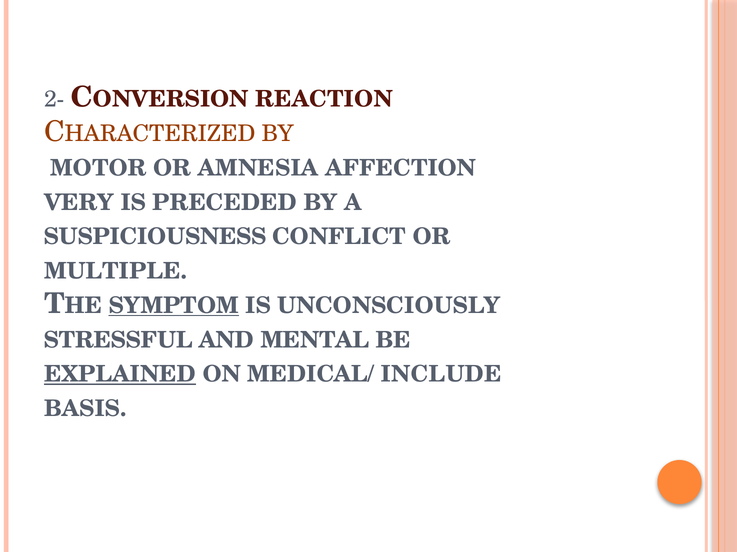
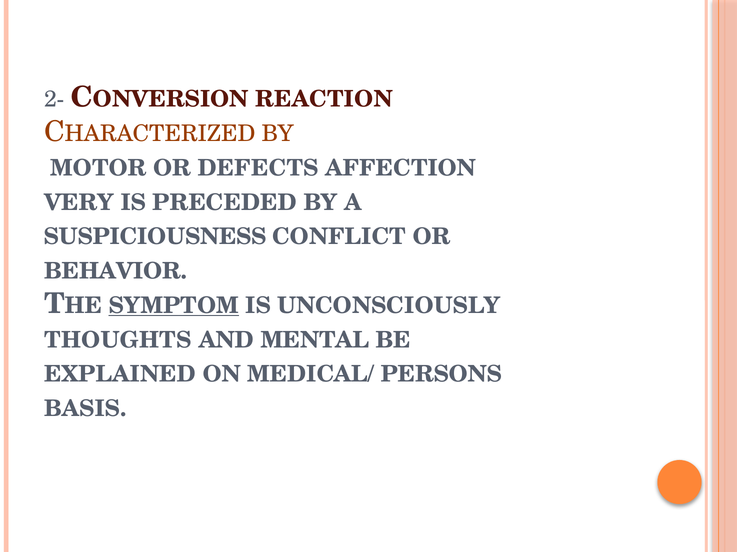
AMNESIA: AMNESIA -> DEFECTS (258, 168)
MULTIPLE: MULTIPLE -> BEHAVIOR (116, 272)
STRESSFUL: STRESSFUL -> THOUGHTS (118, 340)
EXPLAINED underline: present -> none (120, 375)
INCLUDE: INCLUDE -> PERSONS (441, 375)
